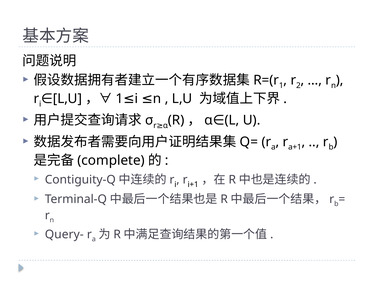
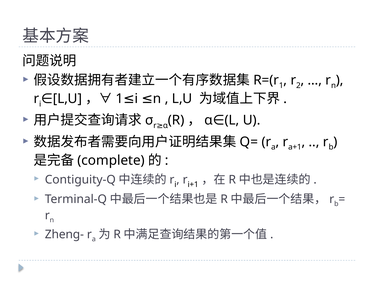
Query-: Query- -> Zheng- (64, 234)
